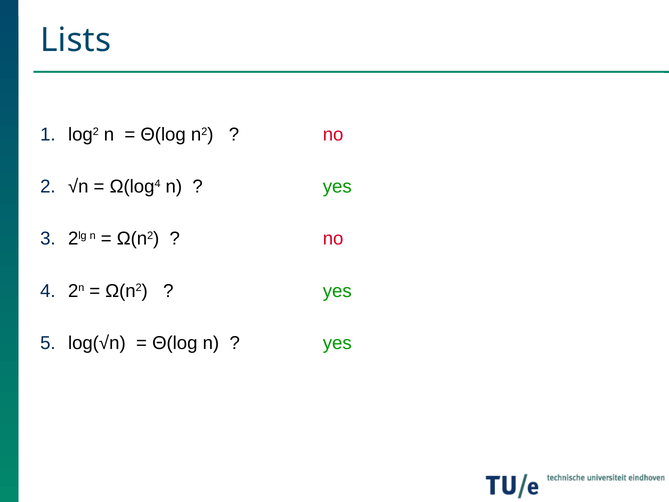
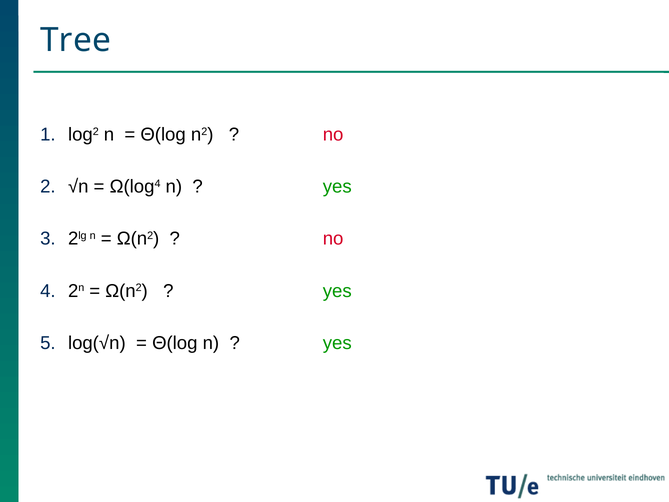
Lists: Lists -> Tree (76, 40)
